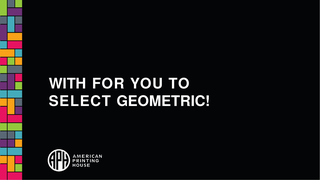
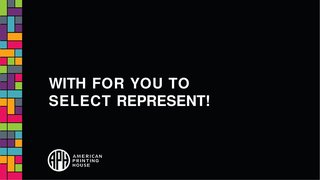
GEOMETRIC: GEOMETRIC -> REPRESENT (163, 101)
